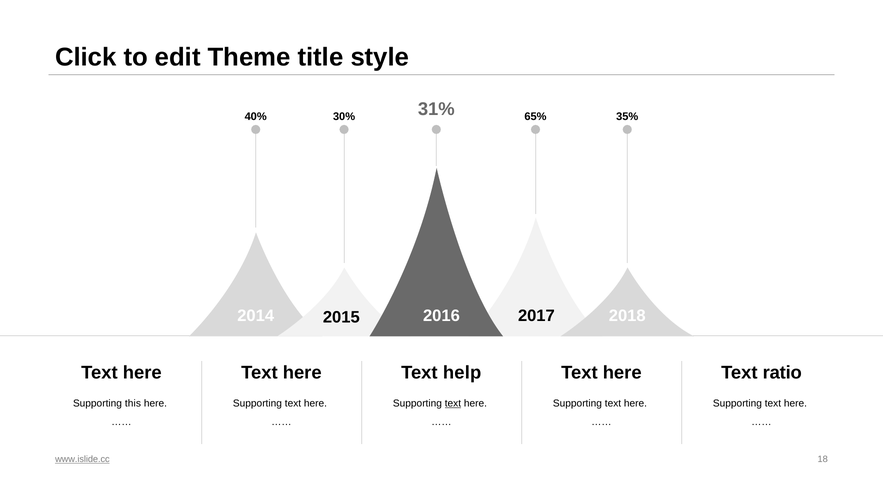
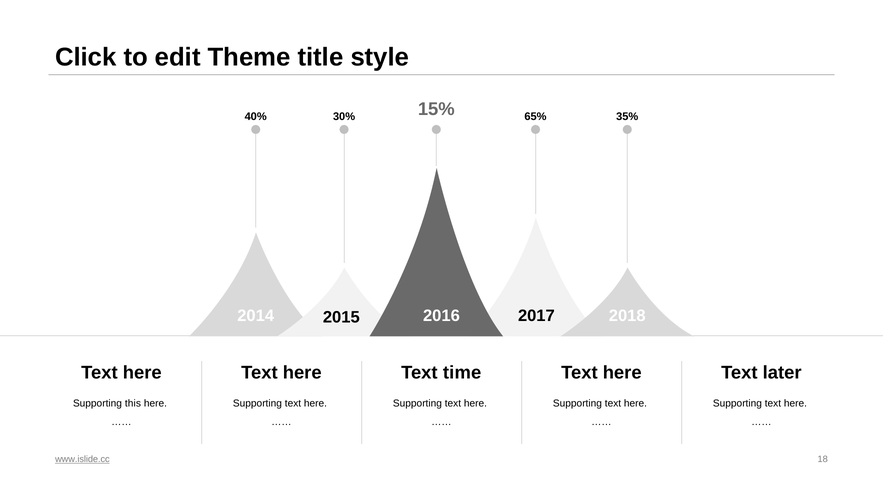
31%: 31% -> 15% (436, 109)
help: help -> time (462, 373)
ratio: ratio -> later (782, 373)
text underline: present -> none (453, 404)
